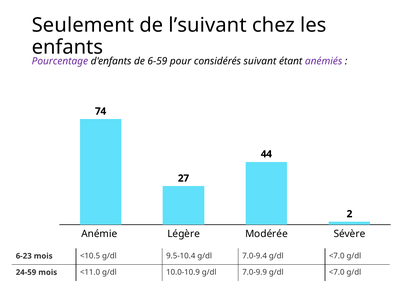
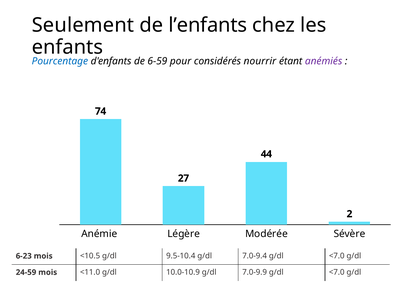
l’suivant: l’suivant -> l’enfants (208, 25)
Pourcentage colour: purple -> blue (60, 61)
suivant: suivant -> nourrir (260, 61)
